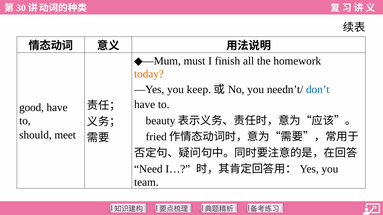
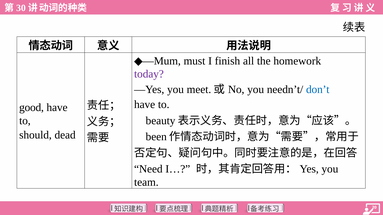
today colour: orange -> purple (149, 74)
keep: keep -> meet (199, 90)
meet: meet -> dead (65, 135)
fried: fried -> been (156, 137)
